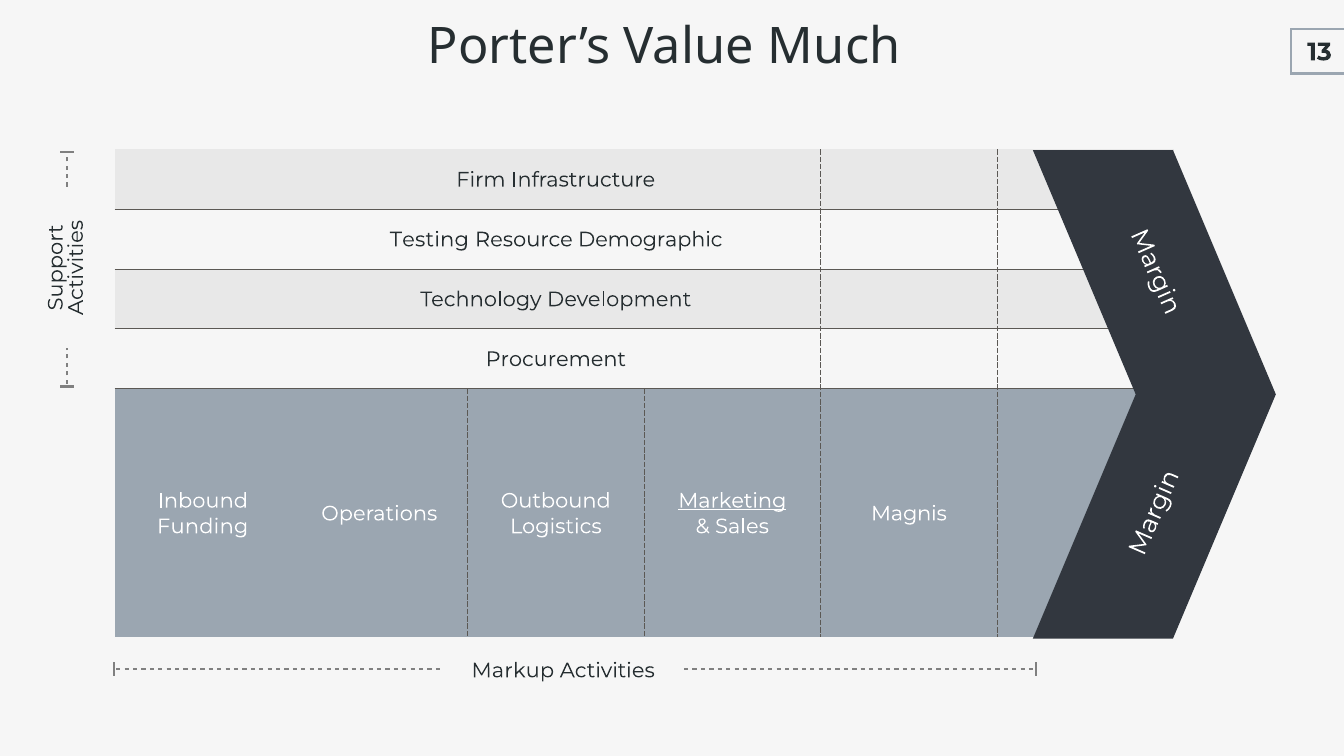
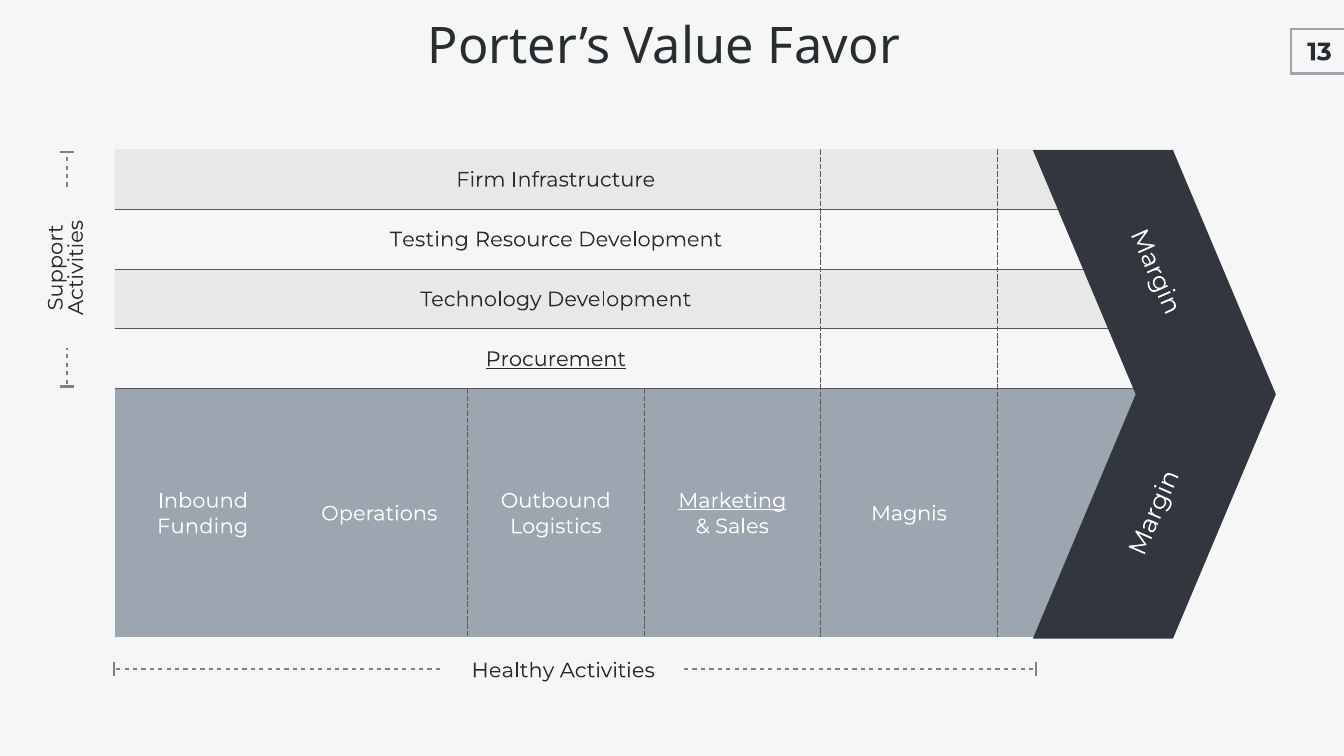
Much: Much -> Favor (834, 47)
Resource Demographic: Demographic -> Development (650, 240)
Procurement underline: none -> present (556, 359)
Markup: Markup -> Healthy (513, 670)
